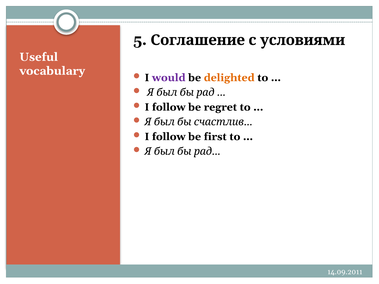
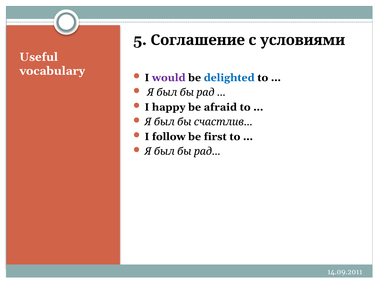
delighted colour: orange -> blue (229, 78)
follow: follow -> happy (169, 107)
regret: regret -> afraid (220, 107)
